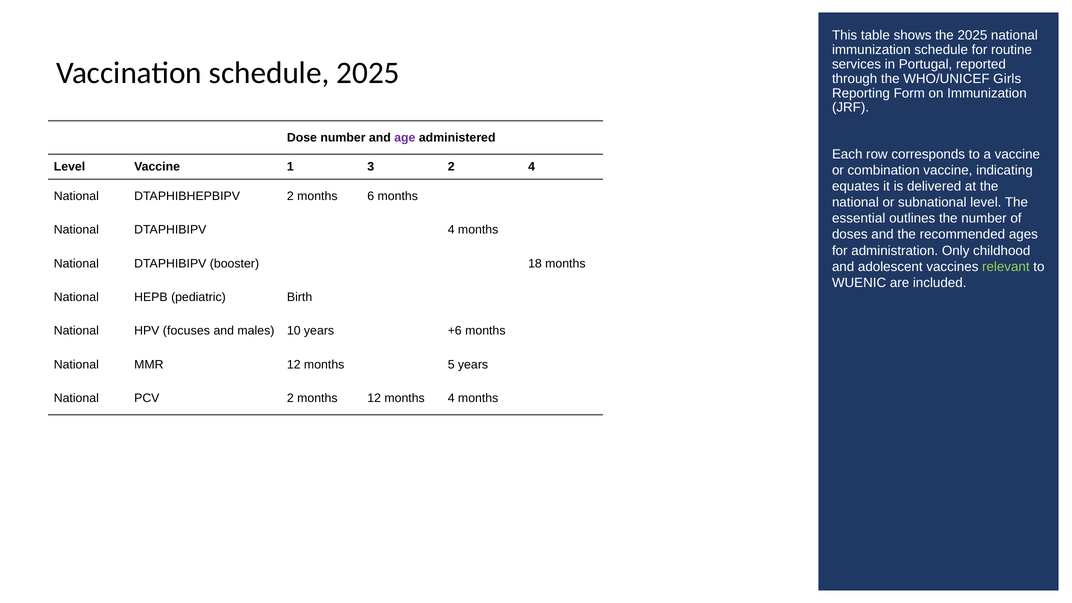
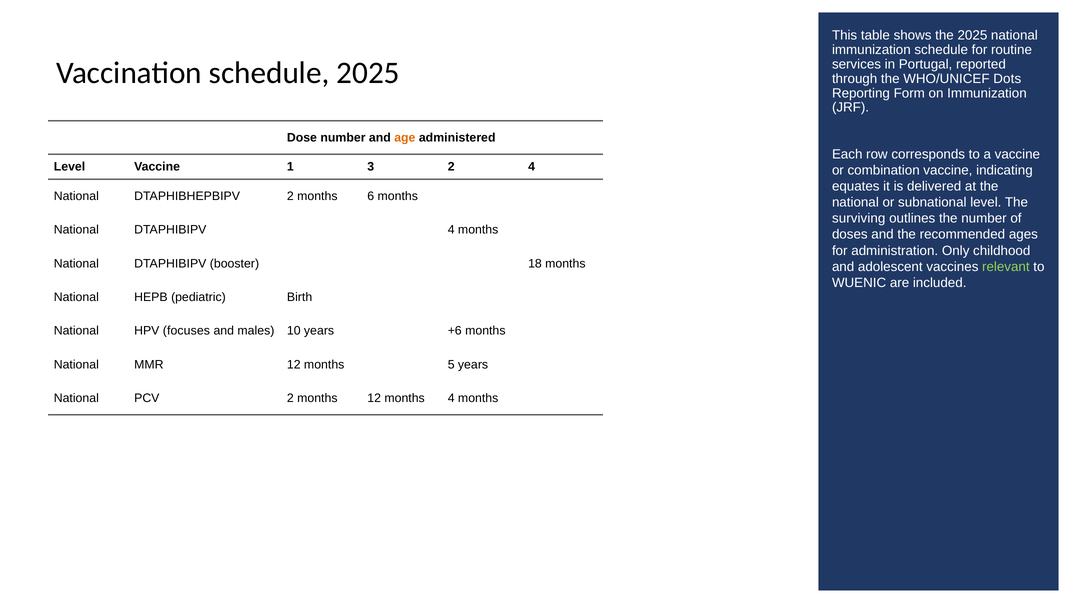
Girls: Girls -> Dots (1007, 79)
age colour: purple -> orange (405, 138)
essential: essential -> surviving (859, 218)
